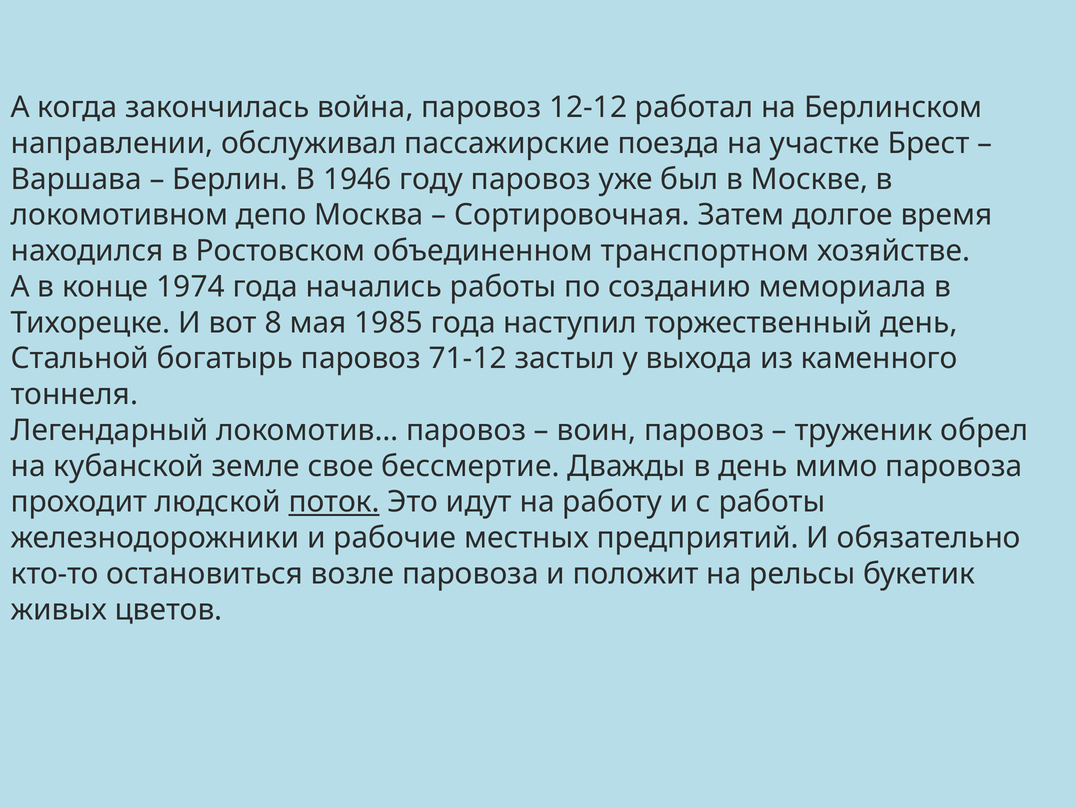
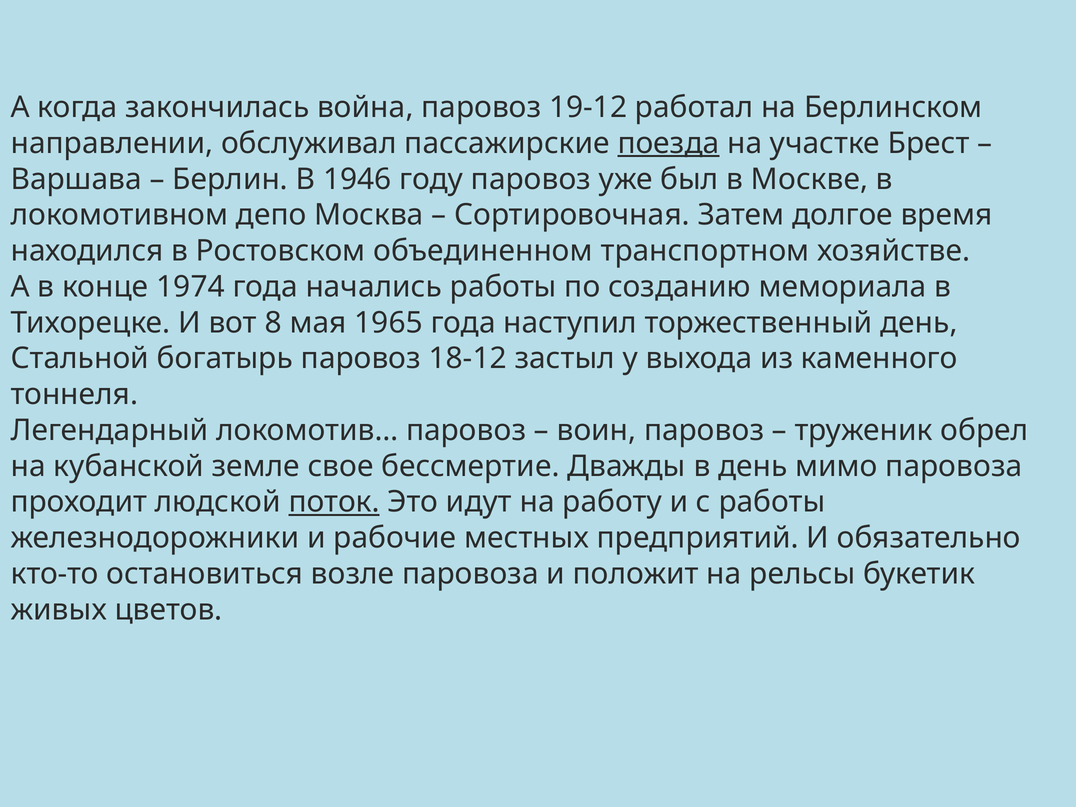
12-12: 12-12 -> 19-12 (588, 107)
поезда underline: none -> present (668, 143)
1985: 1985 -> 1965 (389, 323)
71-12: 71-12 -> 18-12 (468, 359)
